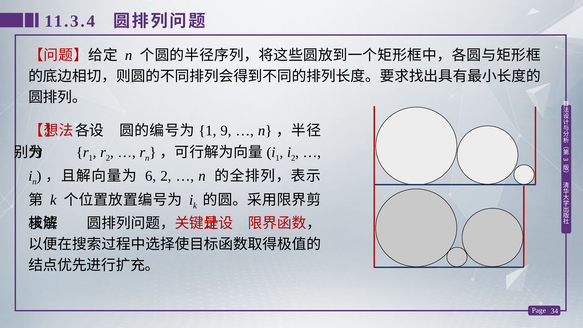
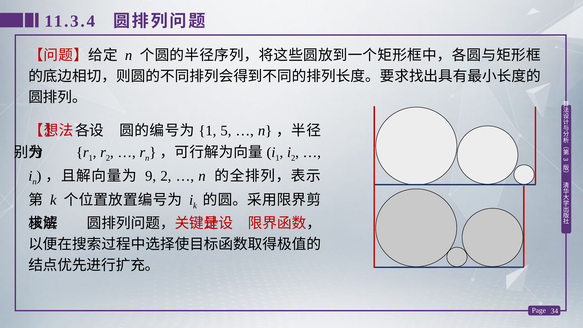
9: 9 -> 5 (226, 131)
6: 6 -> 9 (151, 176)
